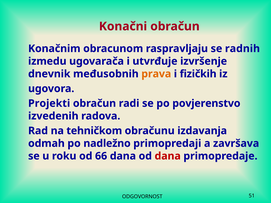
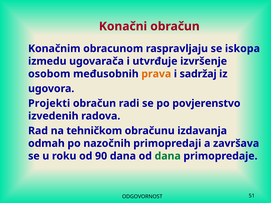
radnih: radnih -> iskopa (242, 49)
dnevnik: dnevnik -> osobom (49, 74)
fizičkih: fizičkih -> sadržaj (198, 74)
nadležno: nadležno -> nazočnih (107, 144)
66: 66 -> 90 (101, 156)
dana colour: red -> green (168, 156)
